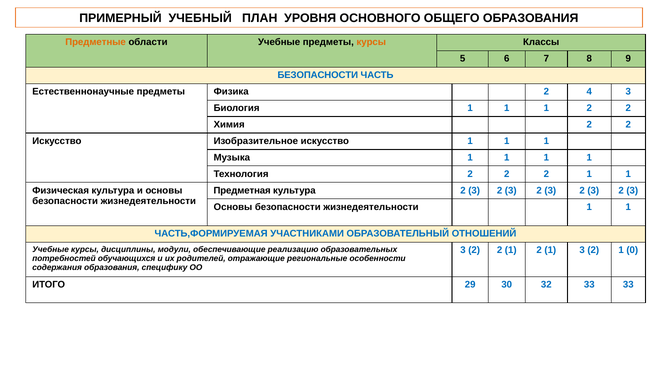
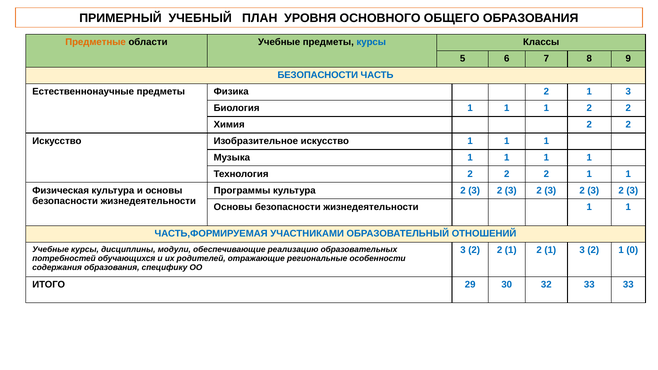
курсы colour: orange -> blue (371, 42)
Физика 2 4: 4 -> 1 (589, 92)
Предметная: Предметная -> Программы (242, 191)
